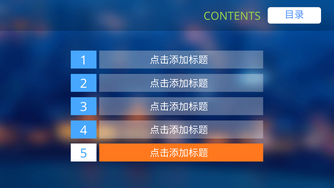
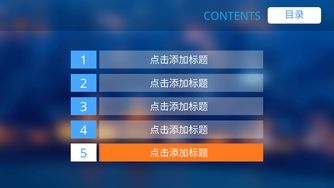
CONTENTS colour: light green -> light blue (232, 16)
